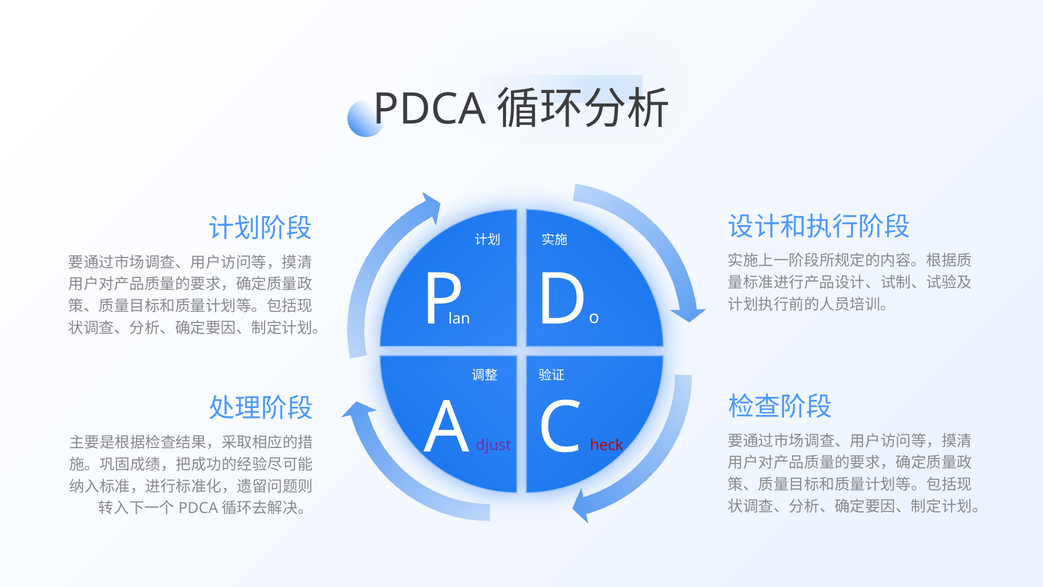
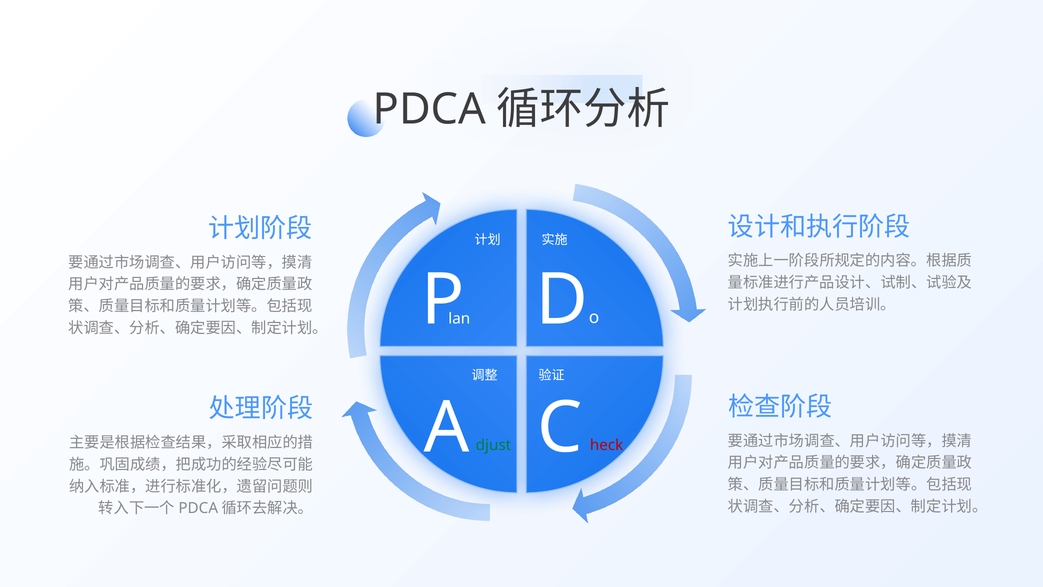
djust colour: purple -> green (493, 445)
